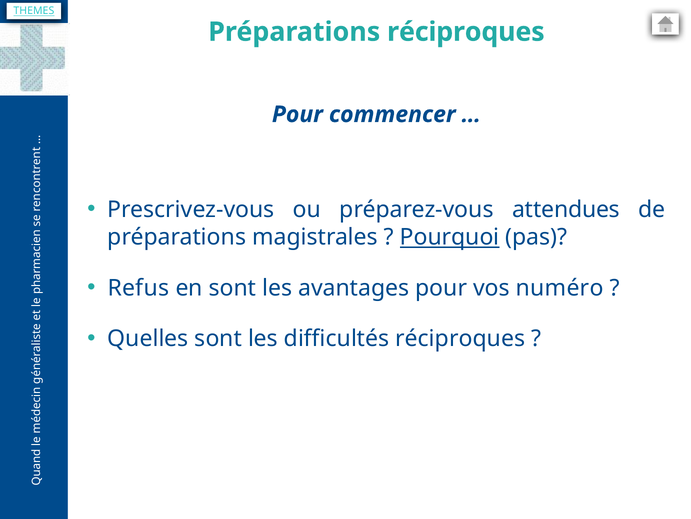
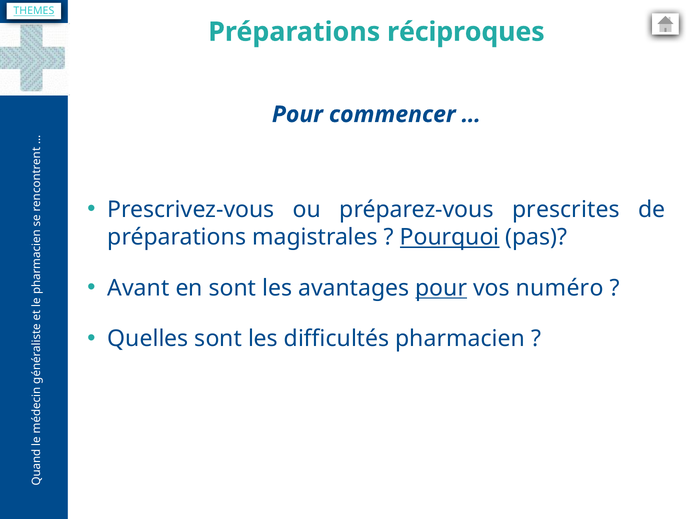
attendues: attendues -> prescrites (566, 209)
Refus: Refus -> Avant (138, 288)
pour underline: none -> present (441, 288)
difficultés réciproques: réciproques -> pharmacien (460, 338)
